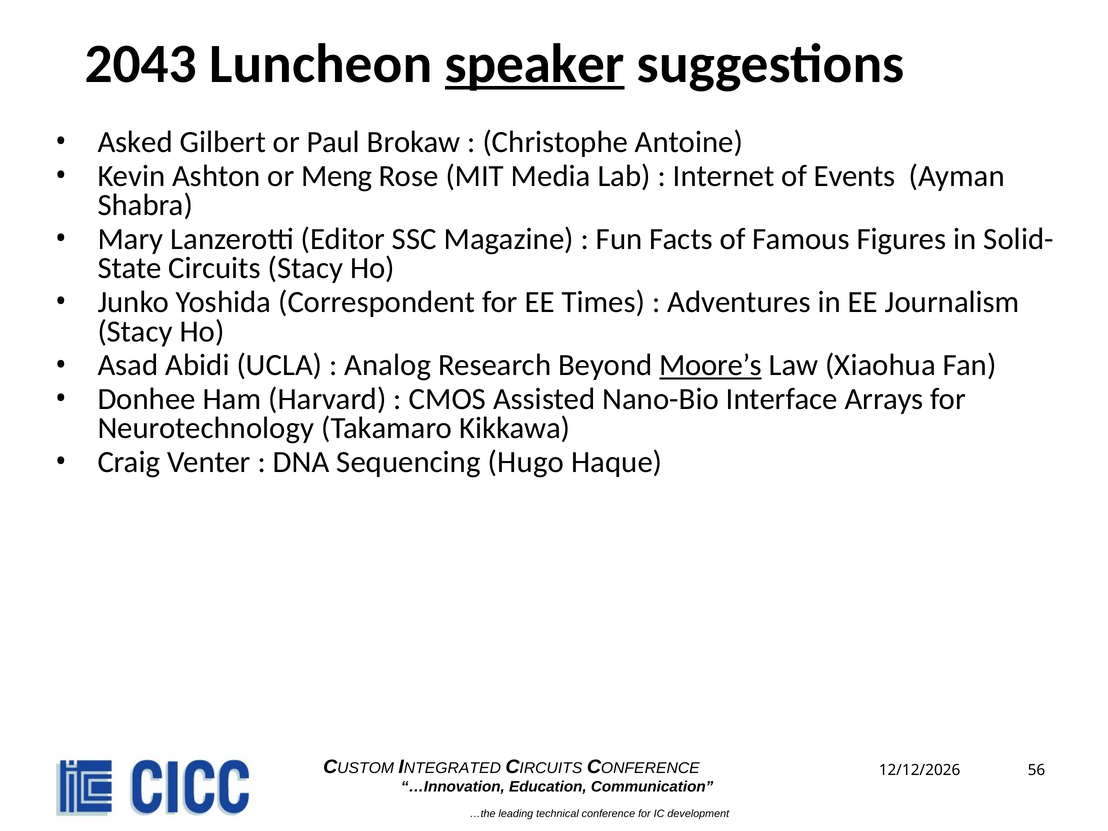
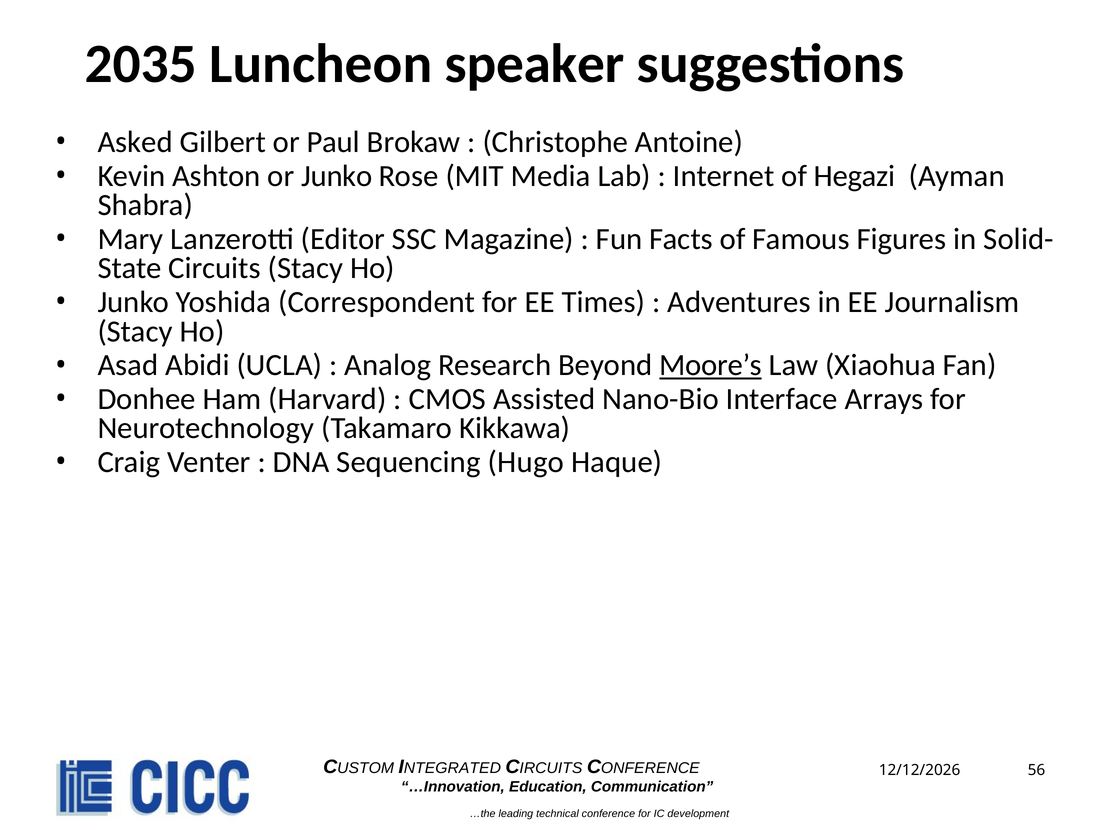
2043: 2043 -> 2035 (141, 64)
speaker underline: present -> none (535, 64)
or Meng: Meng -> Junko (337, 176)
Events: Events -> Hegazi (855, 176)
